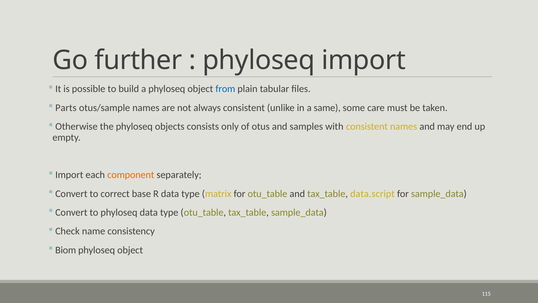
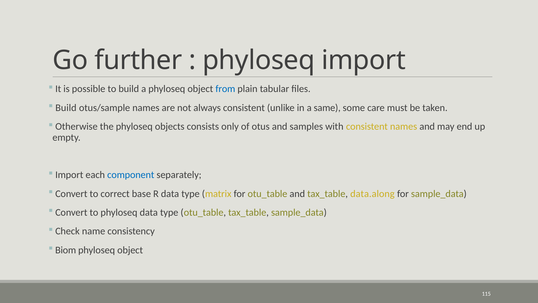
Parts: Parts -> Build (66, 108)
component colour: orange -> blue (131, 175)
data.script: data.script -> data.along (372, 193)
